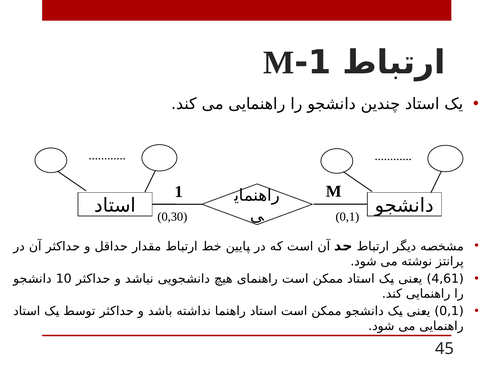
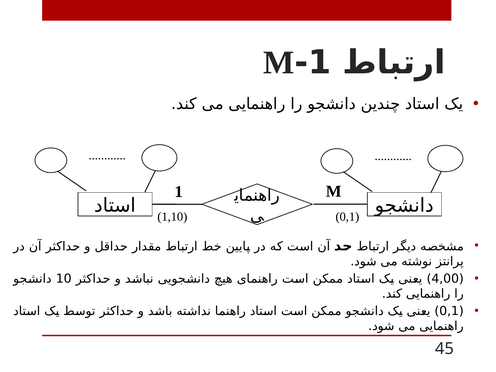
0,30: 0,30 -> 1,10 (172, 217)
4,61: 4,61 -> 4,00 (445, 279)
